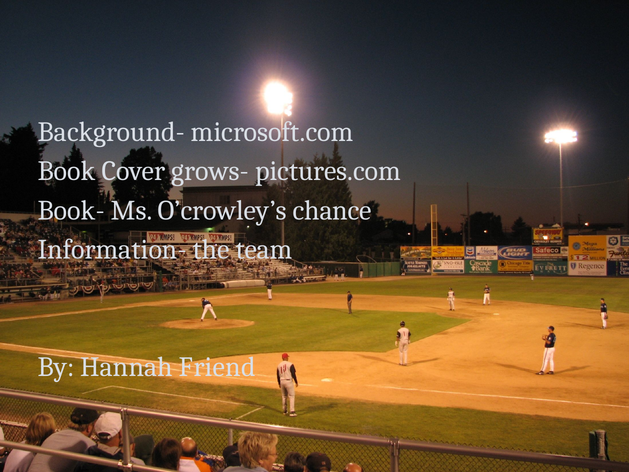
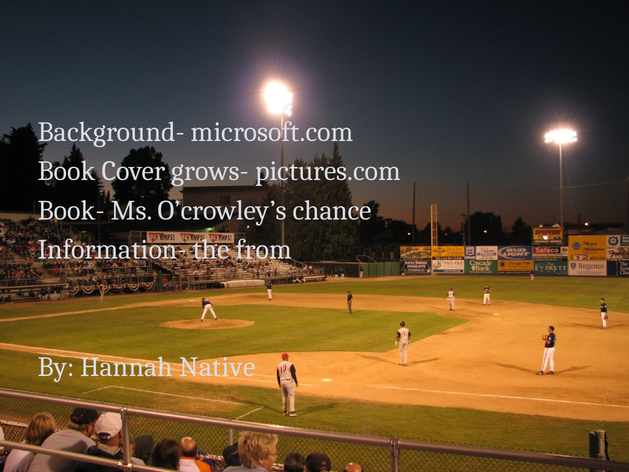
team: team -> from (264, 249)
Friend: Friend -> Native (217, 367)
